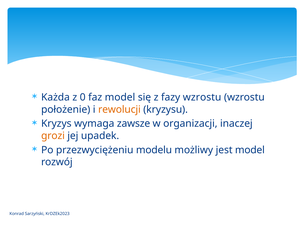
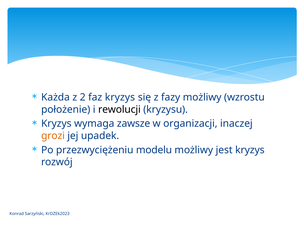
0: 0 -> 2 (83, 97)
faz model: model -> kryzys (120, 97)
fazy wzrostu: wzrostu -> możliwy (202, 97)
rewolucji colour: orange -> black (119, 109)
jest model: model -> kryzys (250, 150)
